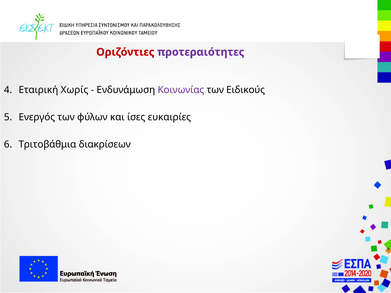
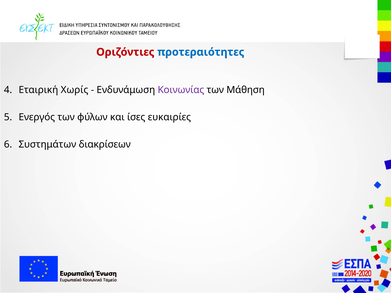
προτεραιότητες colour: purple -> blue (201, 52)
Ειδικούς: Ειδικούς -> Μάθηση (246, 90)
Τριτοβάθμια: Τριτοβάθμια -> Συστημάτων (47, 145)
